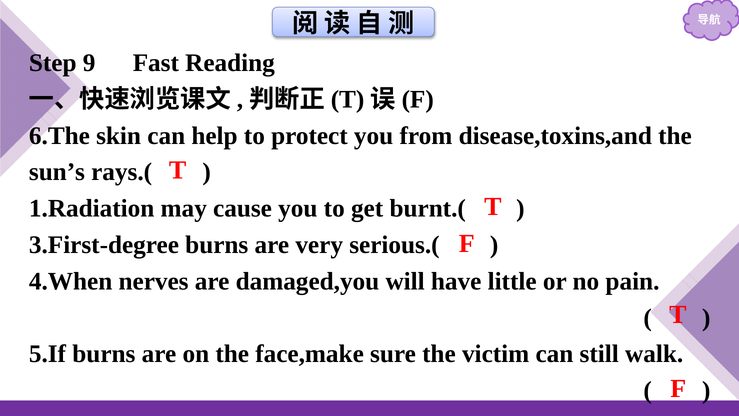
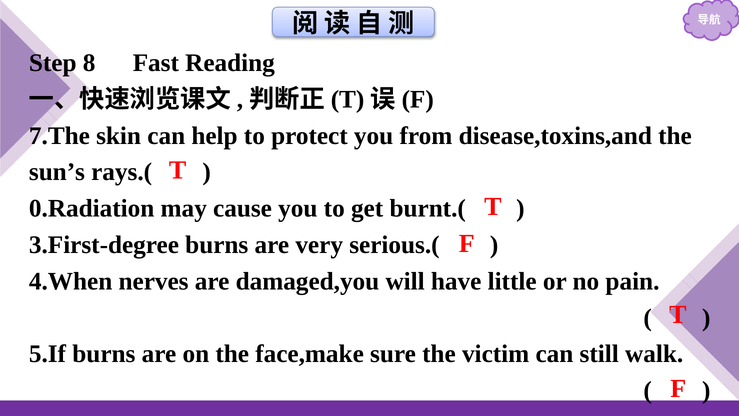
9: 9 -> 8 (89, 63)
6.The: 6.The -> 7.The (59, 136)
1.Radiation: 1.Radiation -> 0.Radiation (92, 208)
